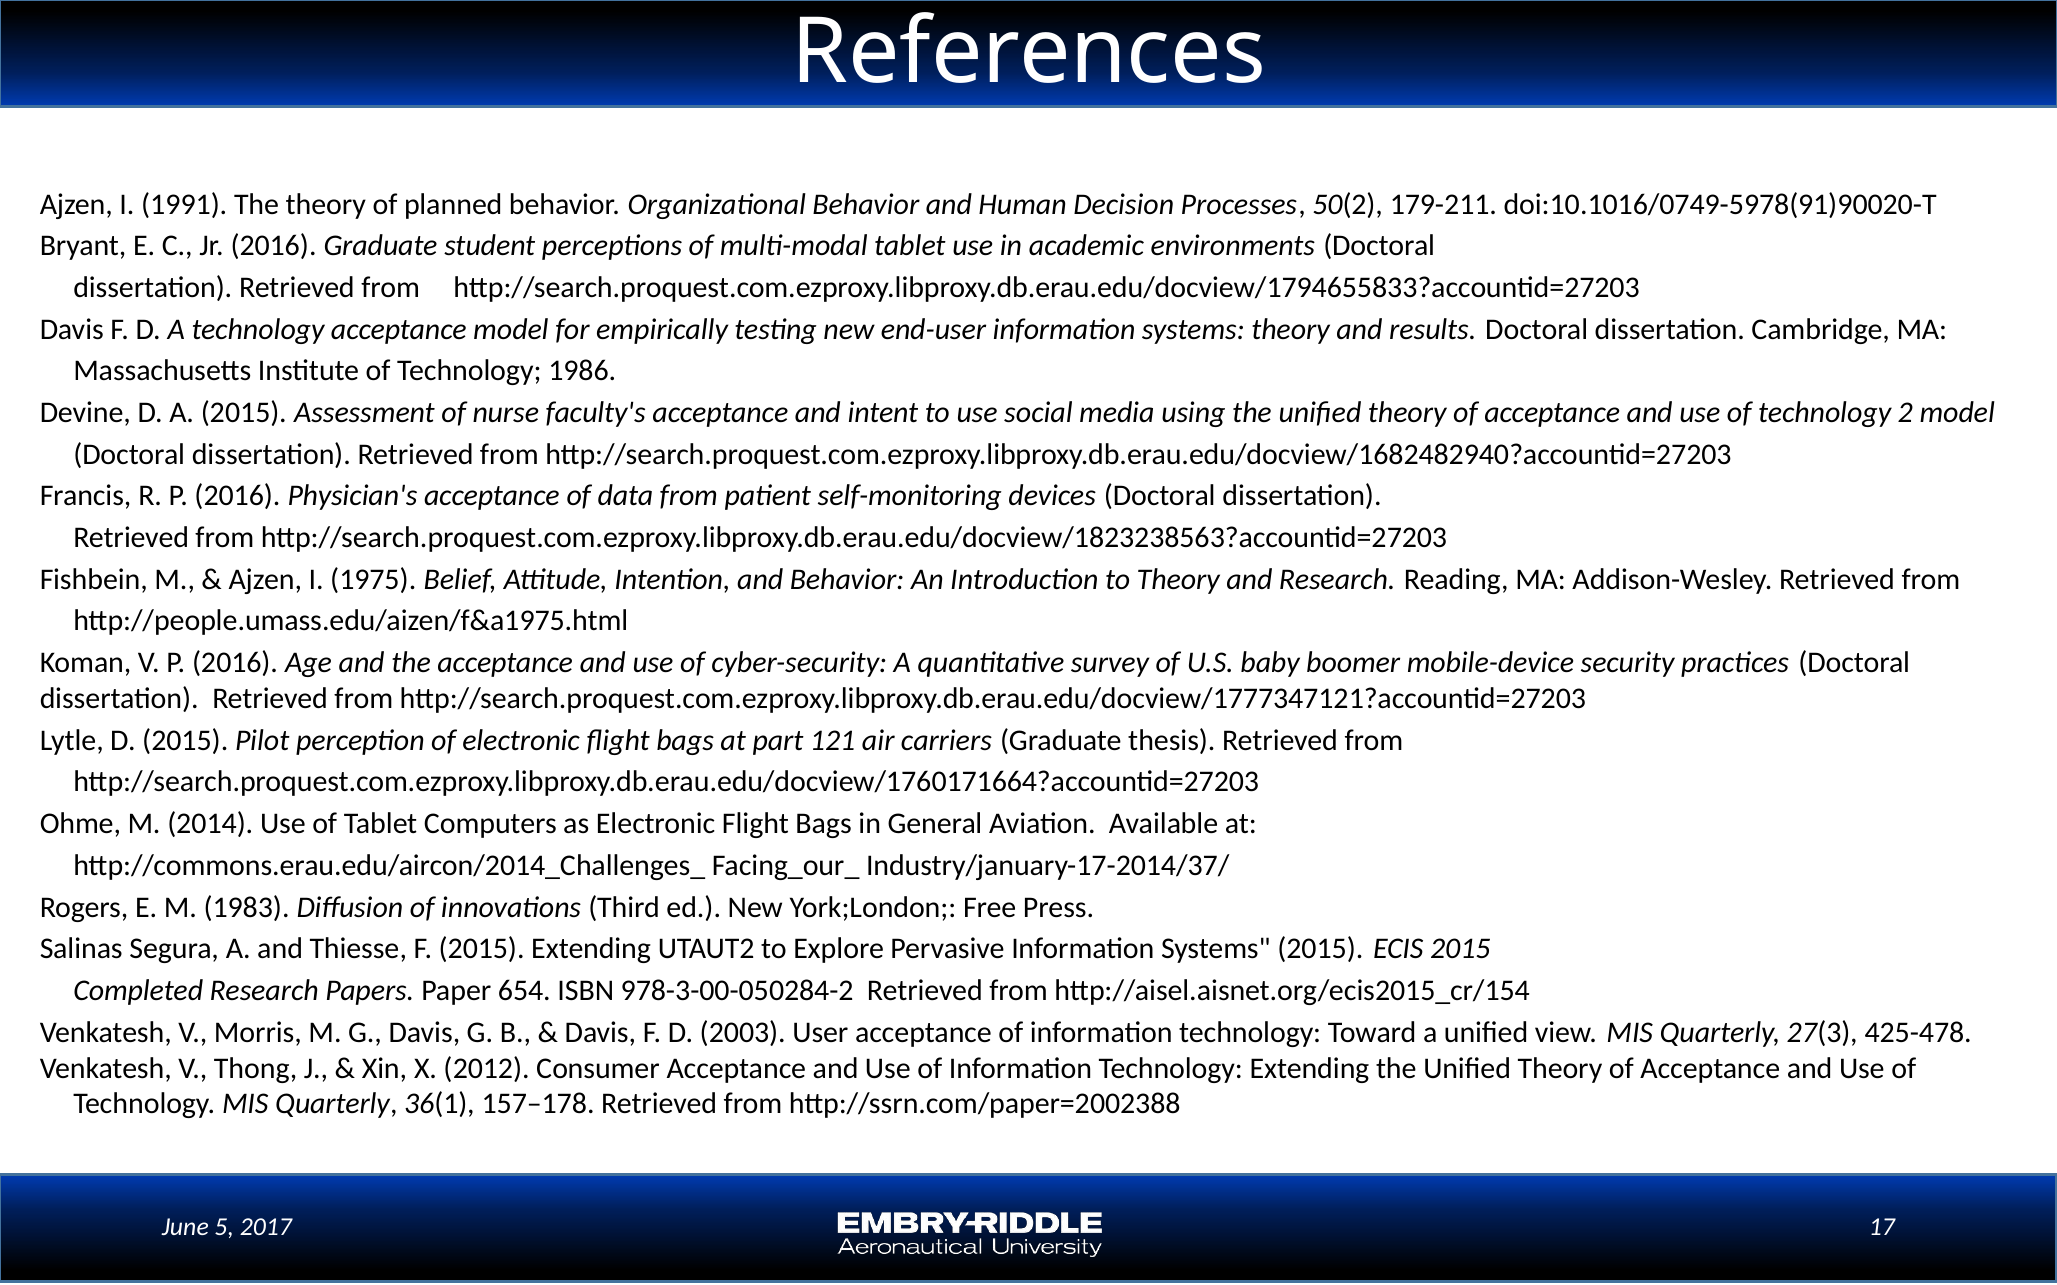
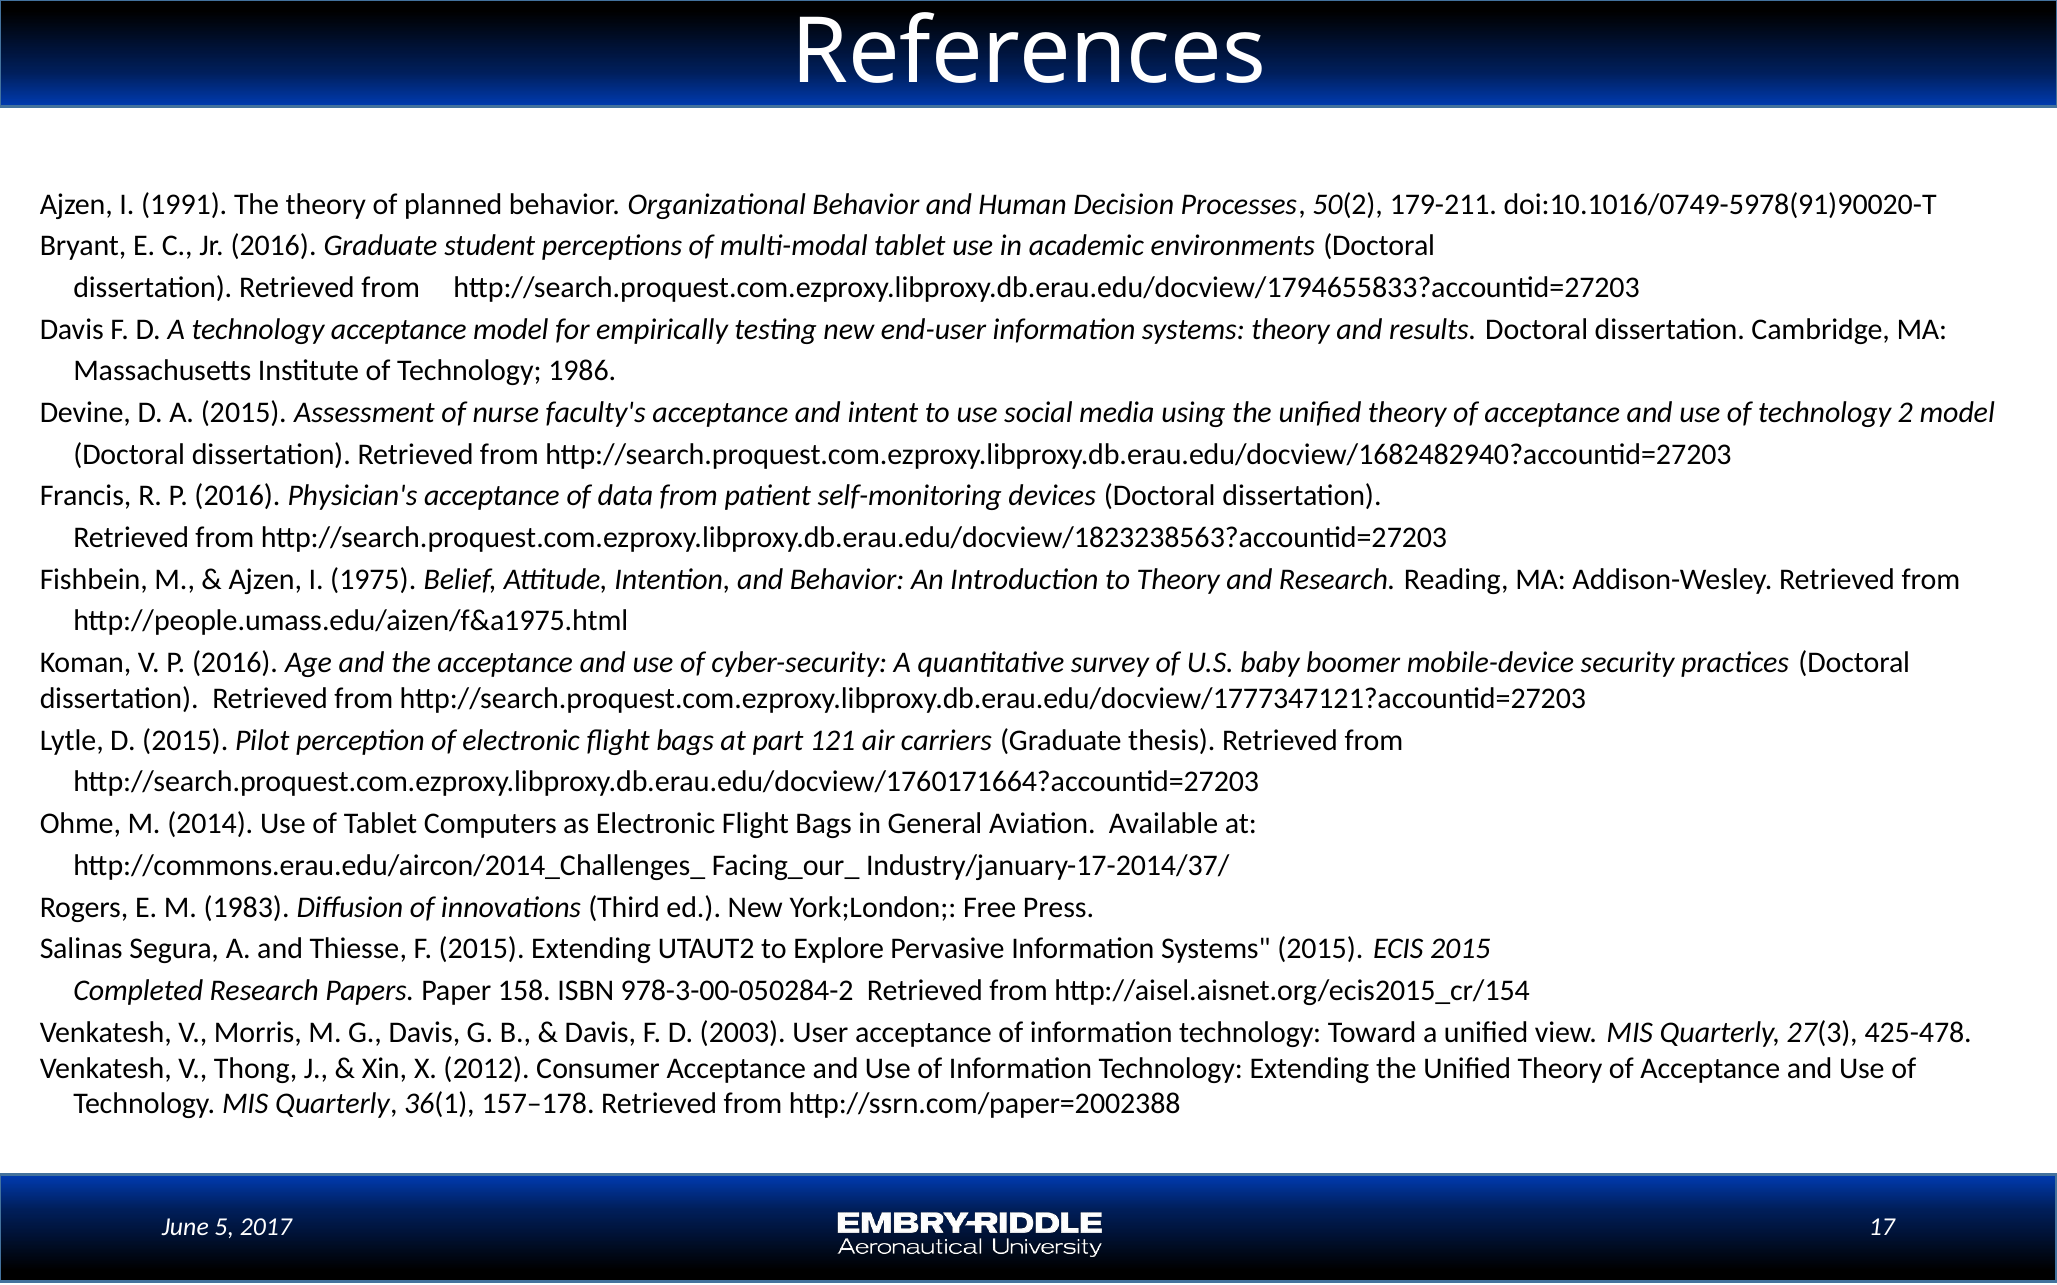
654: 654 -> 158 (524, 991)
